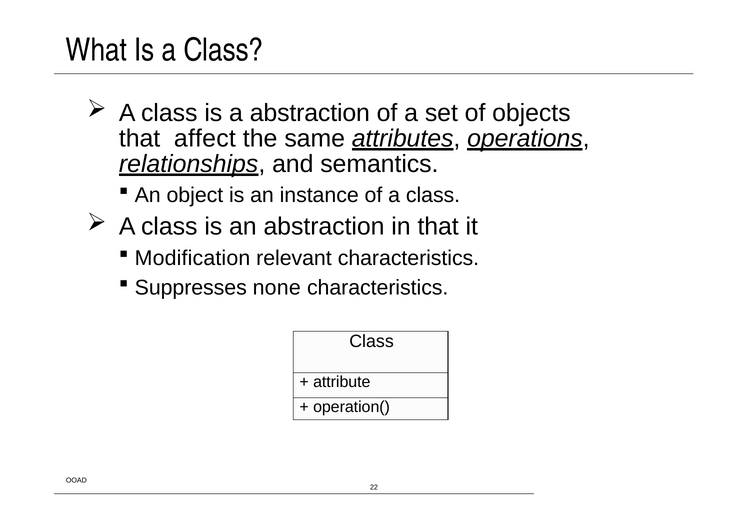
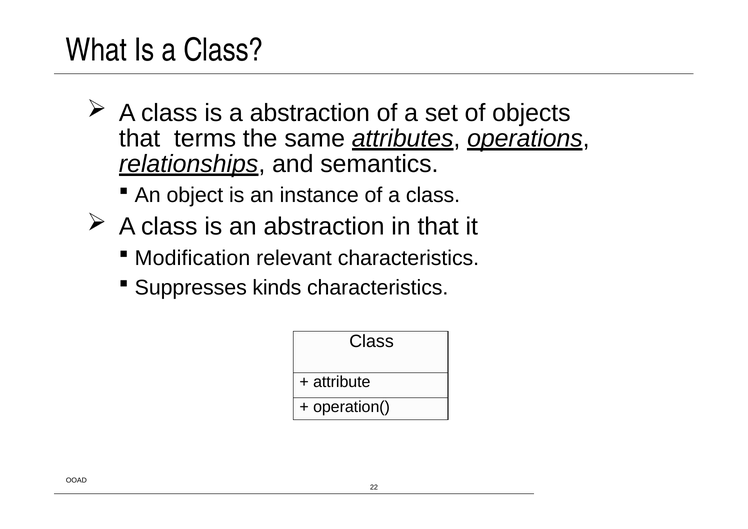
affect: affect -> terms (205, 138)
none: none -> kinds (277, 288)
